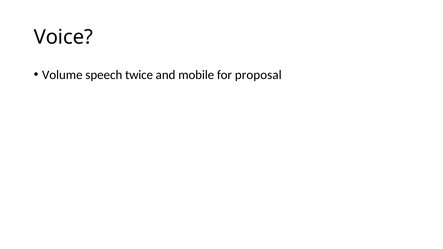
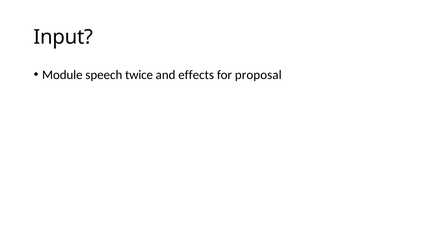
Voice: Voice -> Input (63, 37)
Volume: Volume -> Module (62, 75)
mobile: mobile -> effects (196, 75)
